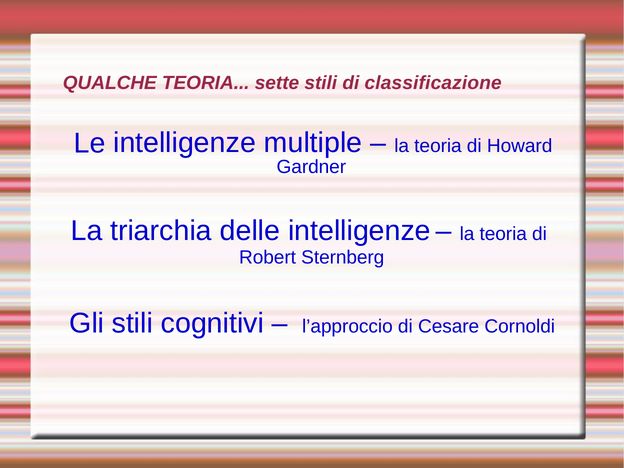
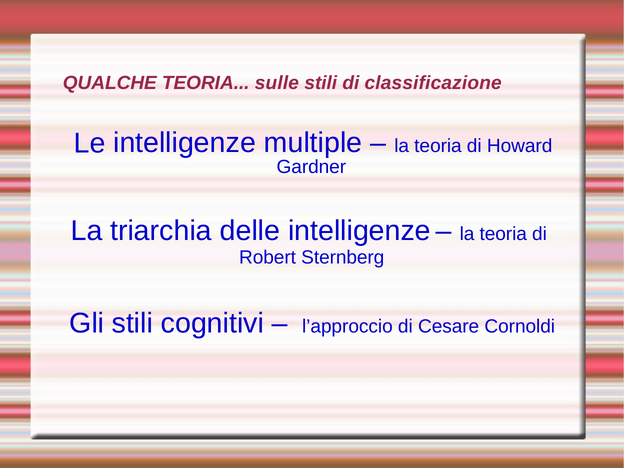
sette: sette -> sulle (277, 83)
